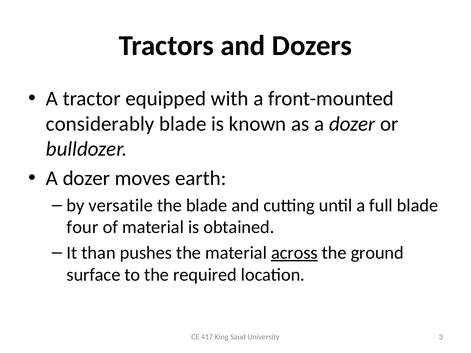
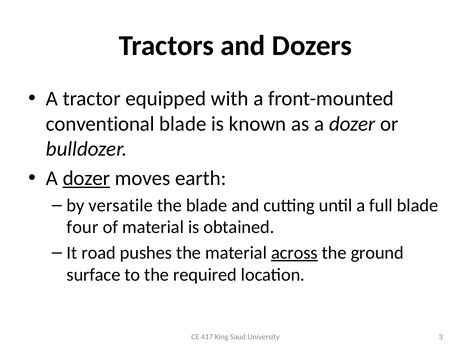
considerably: considerably -> conventional (100, 124)
dozer underline: none -> present (86, 178)
than: than -> road (99, 253)
